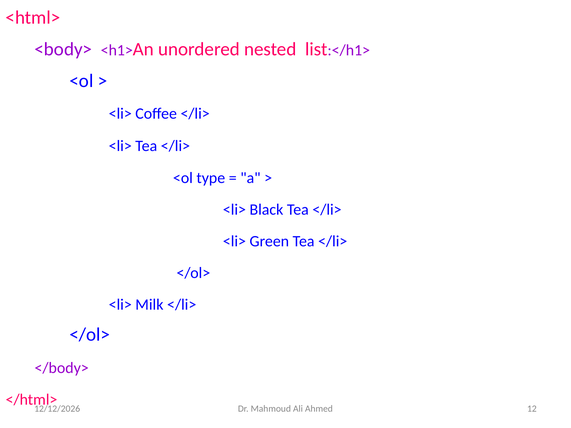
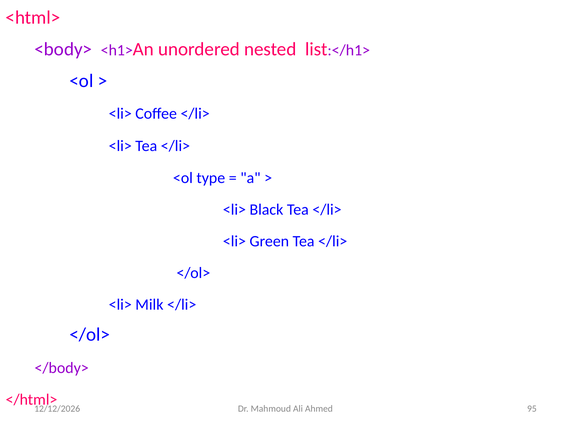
12: 12 -> 95 (532, 409)
